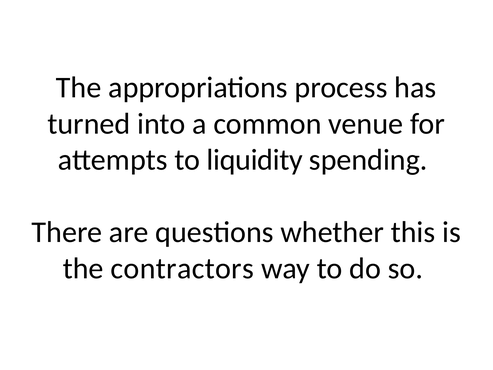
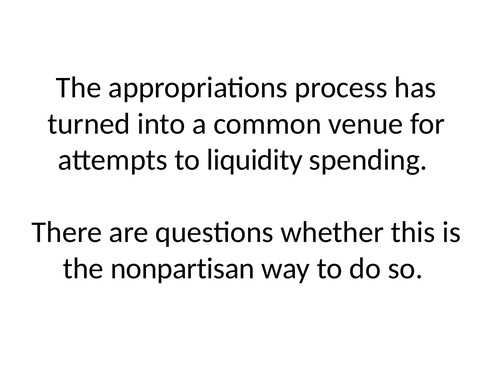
contractors: contractors -> nonpartisan (183, 268)
